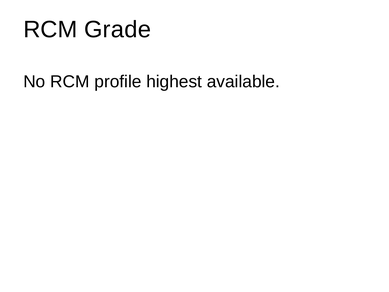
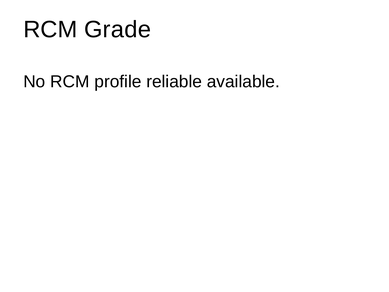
highest: highest -> reliable (174, 82)
